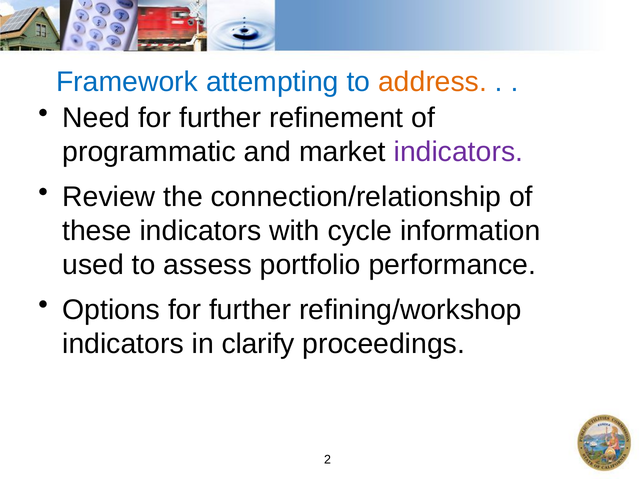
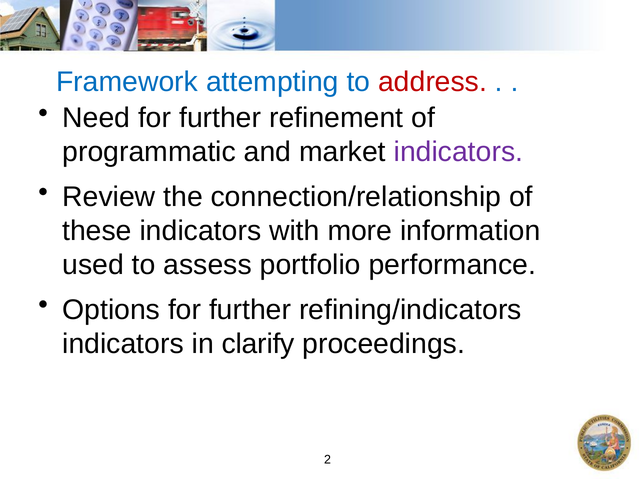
address colour: orange -> red (433, 82)
cycle: cycle -> more (360, 231)
refining/workshop: refining/workshop -> refining/indicators (410, 310)
